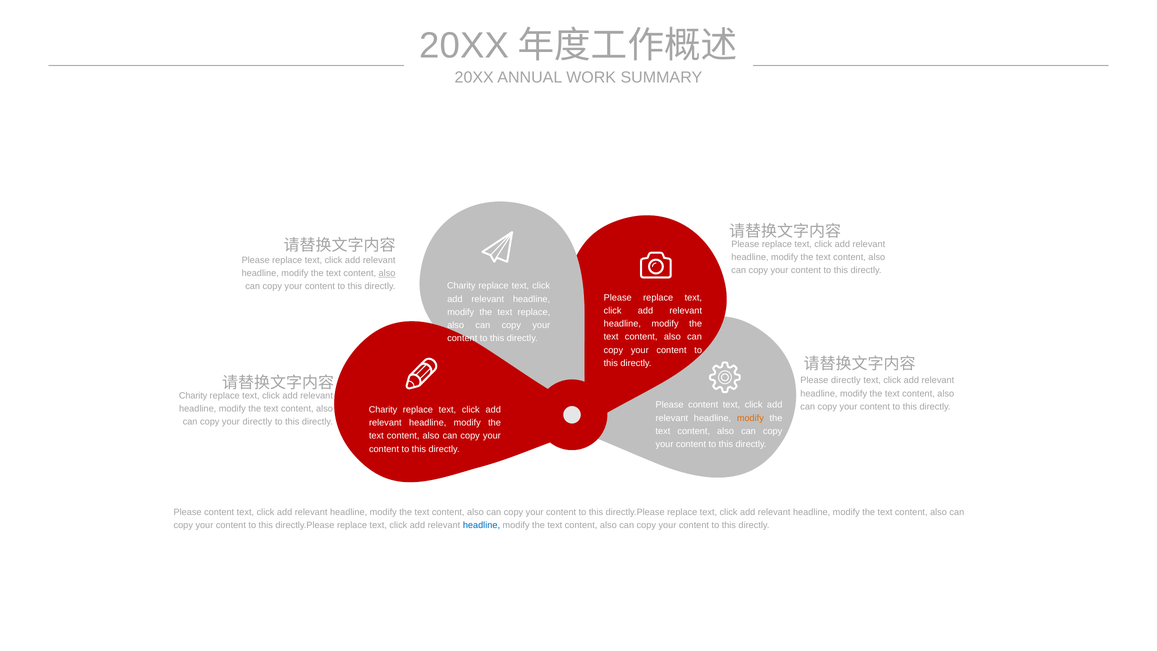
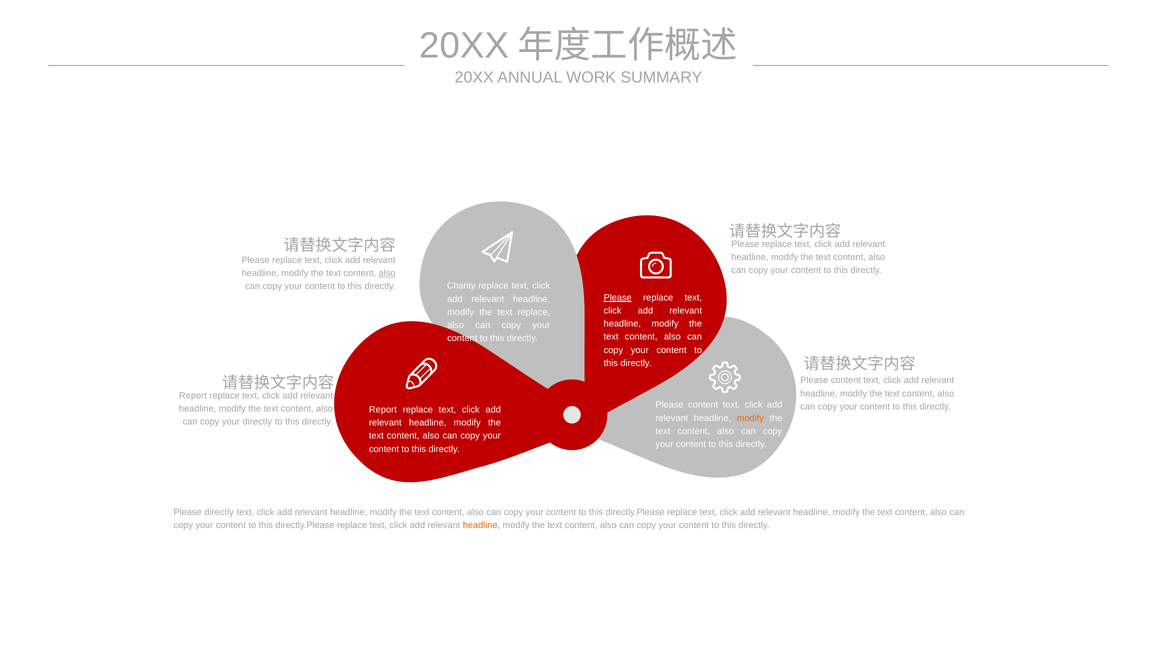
Please underline: none -> present (618, 297)
directly: directly -> content (846, 380)
Charity: Charity -> Report (193, 396)
Charity: Charity -> Report (383, 410)
content: content -> directly (219, 512)
headline colour: blue -> orange (481, 525)
